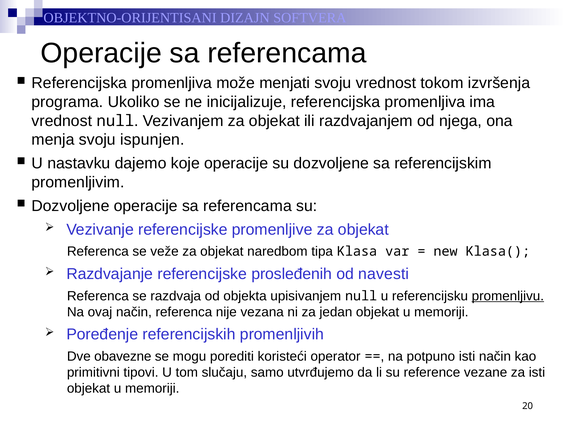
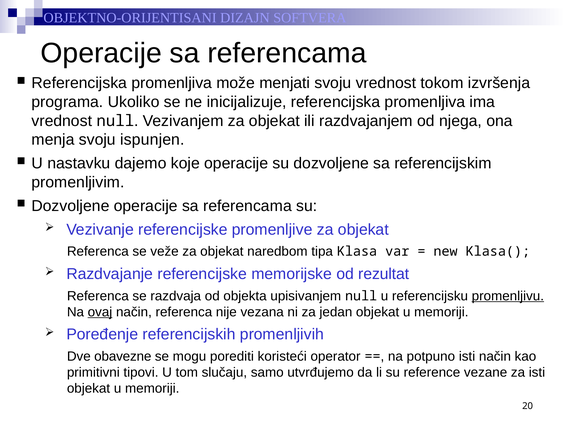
prosleđenih: prosleđenih -> memorijske (292, 274)
navesti: navesti -> rezultat (384, 274)
ovaj underline: none -> present (100, 312)
